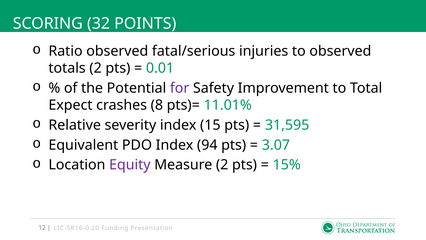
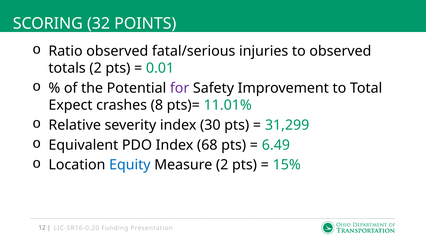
15: 15 -> 30 (210, 125)
31,595: 31,595 -> 31,299 (287, 125)
94: 94 -> 68 (207, 145)
3.07: 3.07 -> 6.49 (276, 145)
Equity colour: purple -> blue (130, 165)
